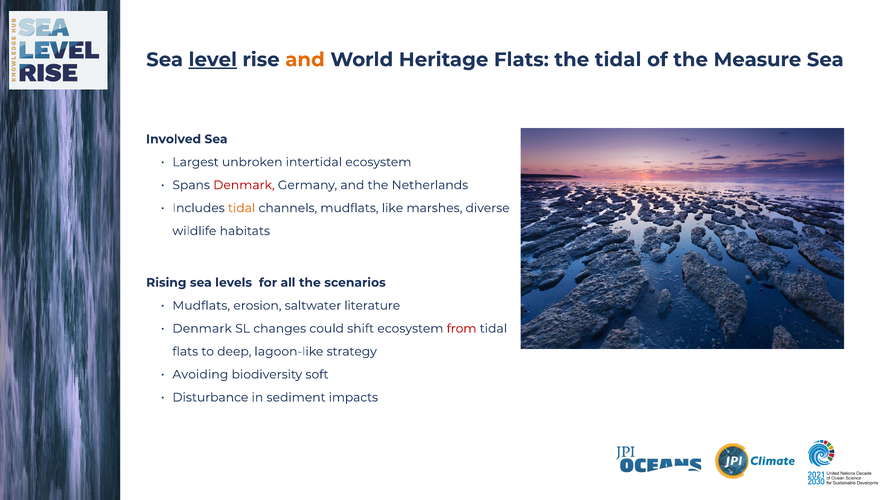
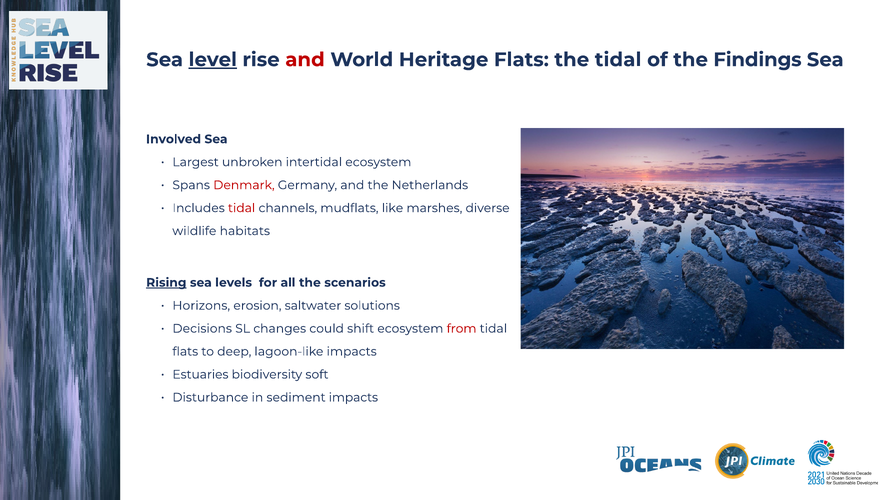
and colour: orange -> red (305, 60)
Measure: Measure -> Findings (757, 60)
tidal colour: orange -> red (242, 208)
Rising underline: none -> present (166, 282)
Mudflats: Mudflats -> Horizons (201, 305)
literature: literature -> solutions (372, 305)
Denmark: Denmark -> Decisions (202, 328)
lagoon-like strategy: strategy -> impacts (352, 351)
Avoiding: Avoiding -> Estuaries (200, 374)
